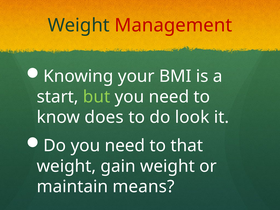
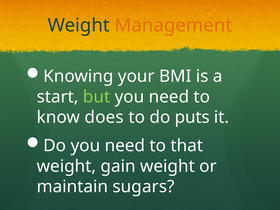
Management colour: red -> orange (173, 25)
look: look -> puts (192, 117)
means: means -> sugars (144, 187)
